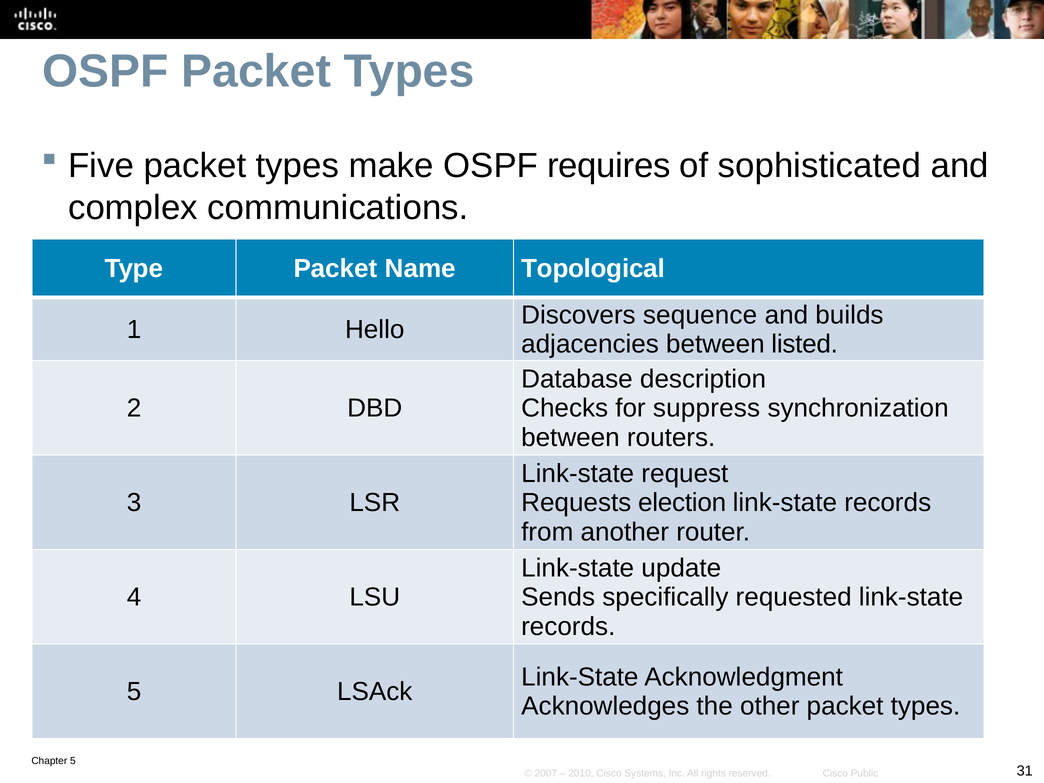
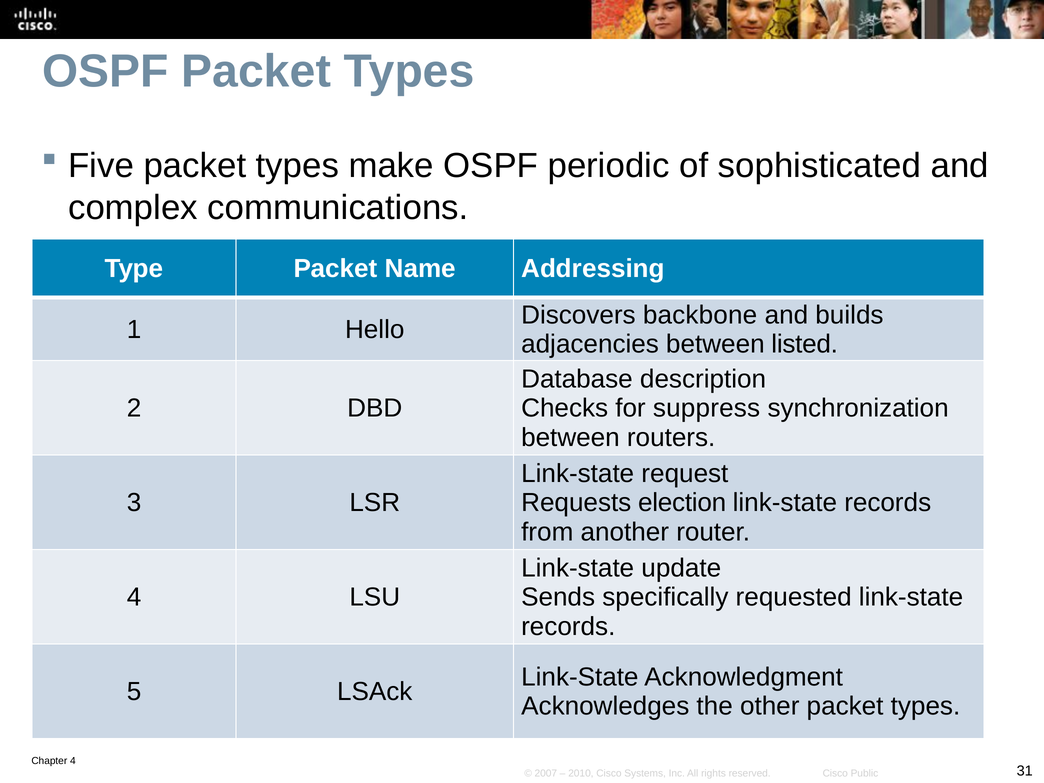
requires: requires -> periodic (609, 166)
Topological: Topological -> Addressing (593, 269)
sequence: sequence -> backbone (700, 315)
5: 5 -> 4 (73, 761)
